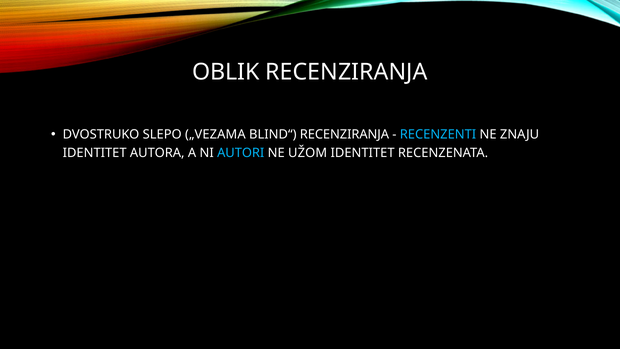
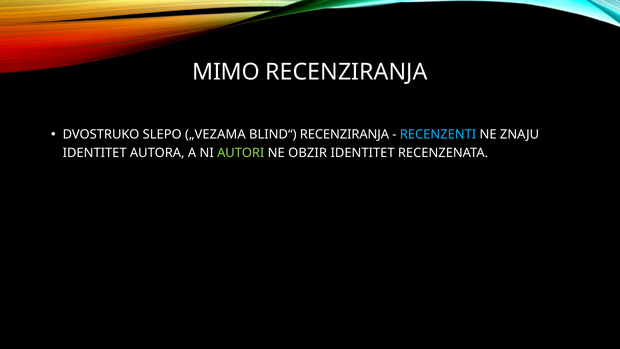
OBLIK: OBLIK -> MIMO (226, 72)
AUTORI colour: light blue -> light green (241, 153)
UŽOM: UŽOM -> OBZIR (308, 153)
